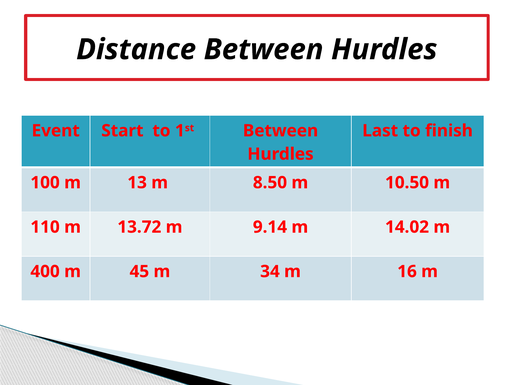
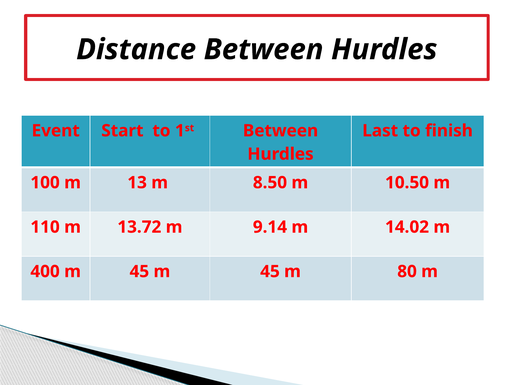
45 m 34: 34 -> 45 (270, 272)
16: 16 -> 80 (407, 272)
